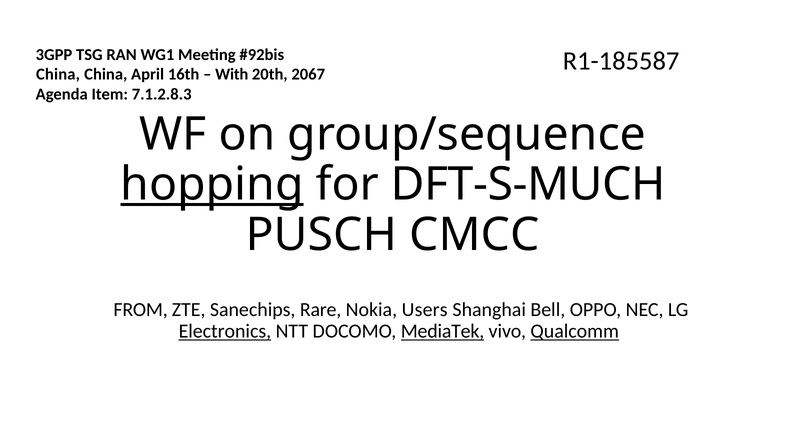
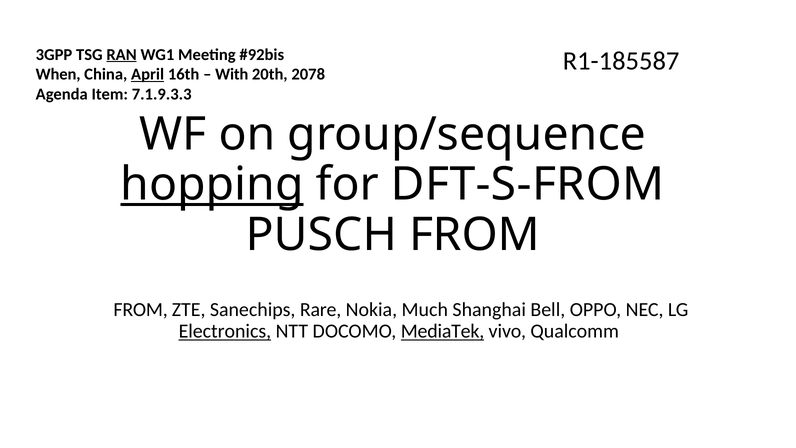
RAN underline: none -> present (122, 55)
China: China -> When (58, 74)
April underline: none -> present (148, 74)
2067: 2067 -> 2078 (308, 74)
7.1.2.8.3: 7.1.2.8.3 -> 7.1.9.3.3 (162, 94)
DFT-S-MUCH: DFT-S-MUCH -> DFT-S-FROM (528, 184)
PUSCH CMCC: CMCC -> FROM (474, 235)
Users: Users -> Much (425, 310)
Qualcomm underline: present -> none (575, 331)
